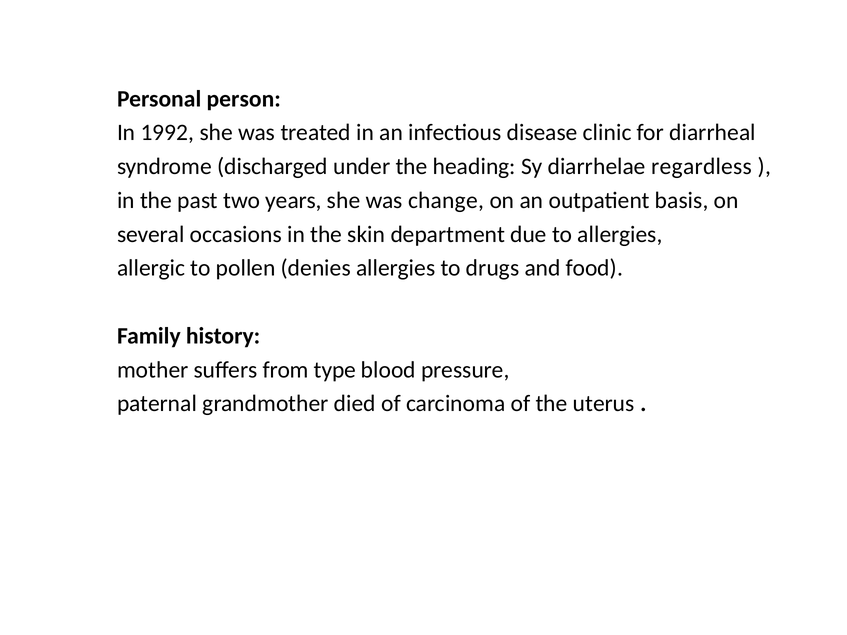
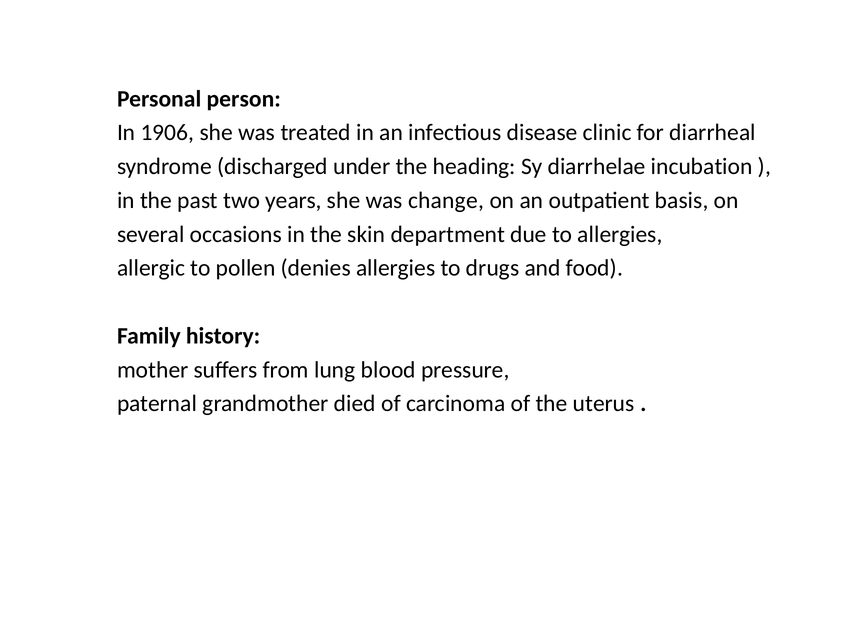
1992: 1992 -> 1906 (167, 133)
regardless: regardless -> incubation (702, 167)
type: type -> lung (335, 370)
